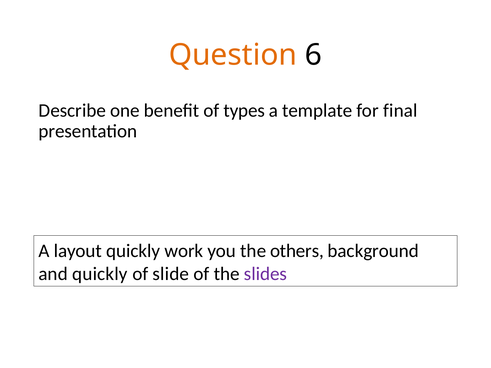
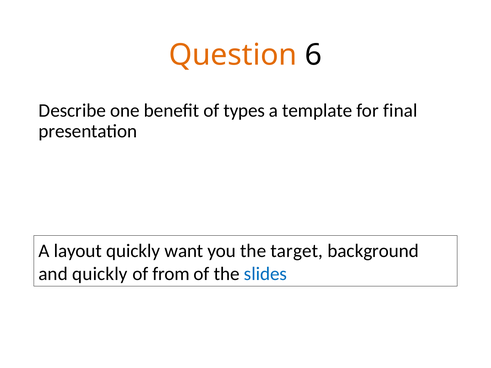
work: work -> want (184, 251)
others: others -> target (297, 251)
slide: slide -> from (171, 274)
slides colour: purple -> blue (265, 274)
